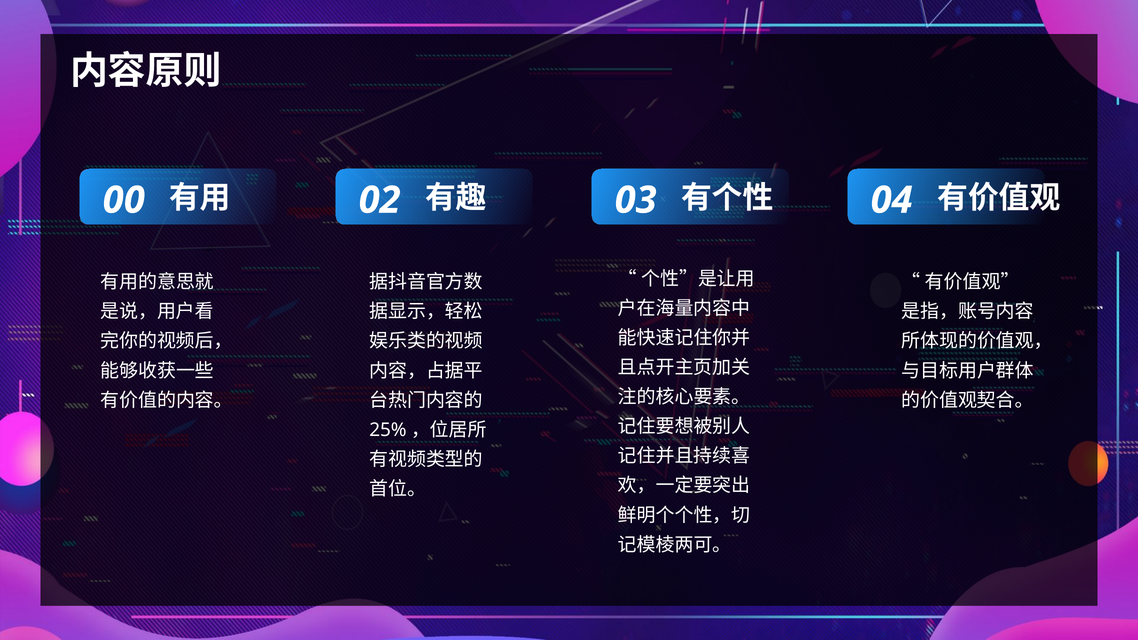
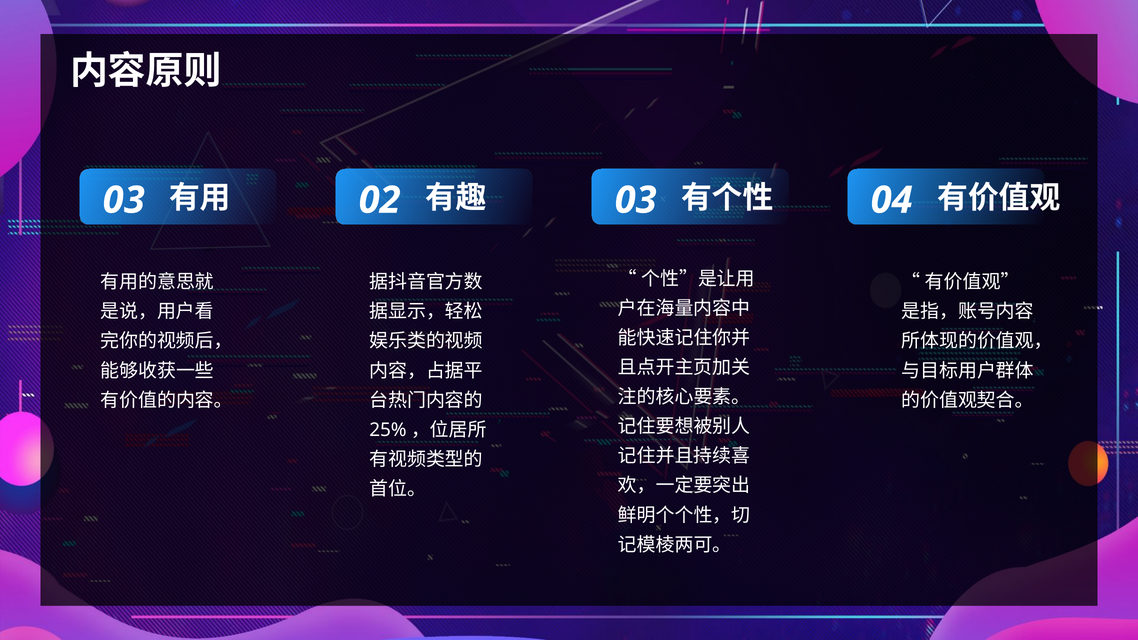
0 0: 0 -> 3 (134, 200)
